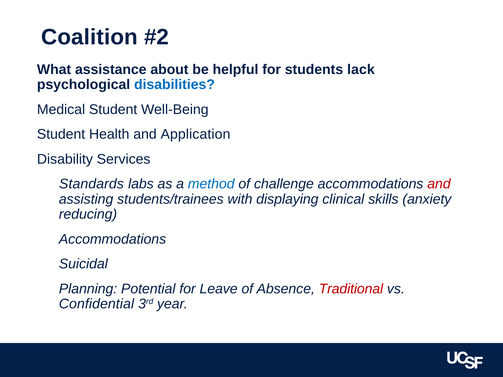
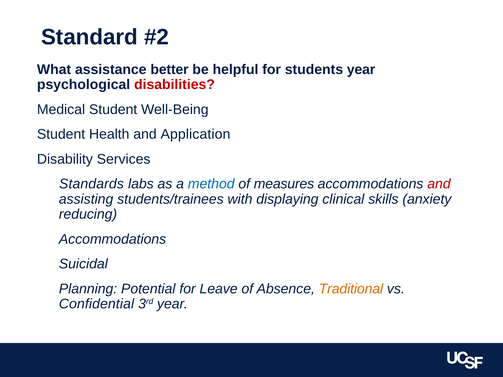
Coalition: Coalition -> Standard (90, 37)
about: about -> better (170, 70)
students lack: lack -> year (361, 70)
disabilities colour: blue -> red (174, 85)
challenge: challenge -> measures (284, 184)
Traditional colour: red -> orange (351, 289)
